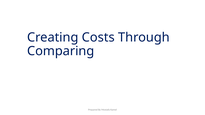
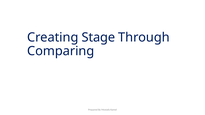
Costs: Costs -> Stage (98, 37)
